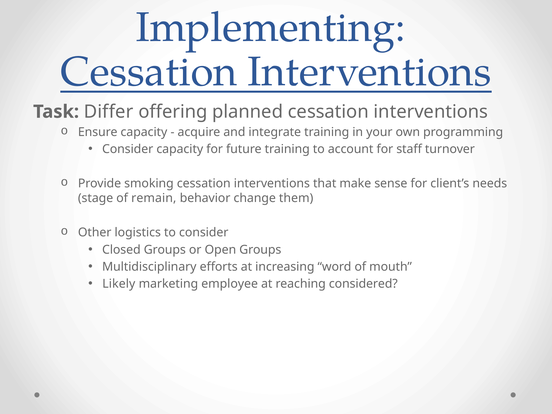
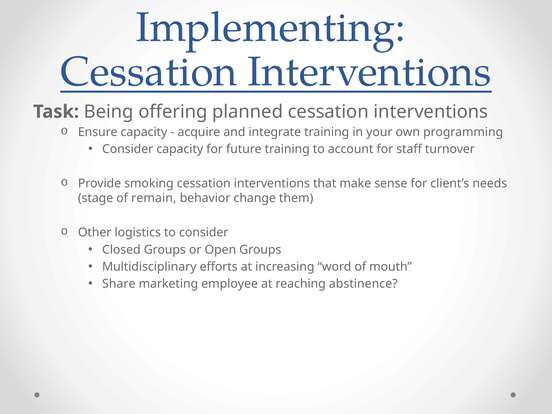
Differ: Differ -> Being (109, 112)
Likely: Likely -> Share (119, 284)
considered: considered -> abstinence (363, 284)
